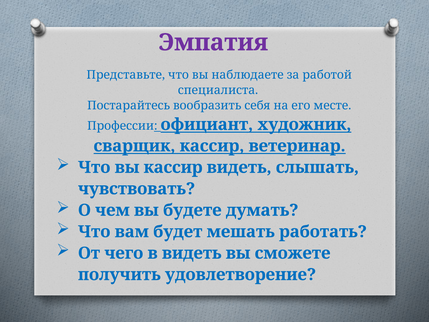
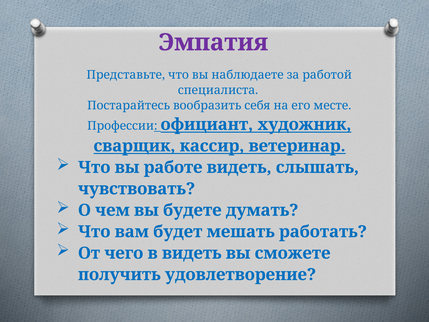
вы кассир: кассир -> работе (173, 167)
